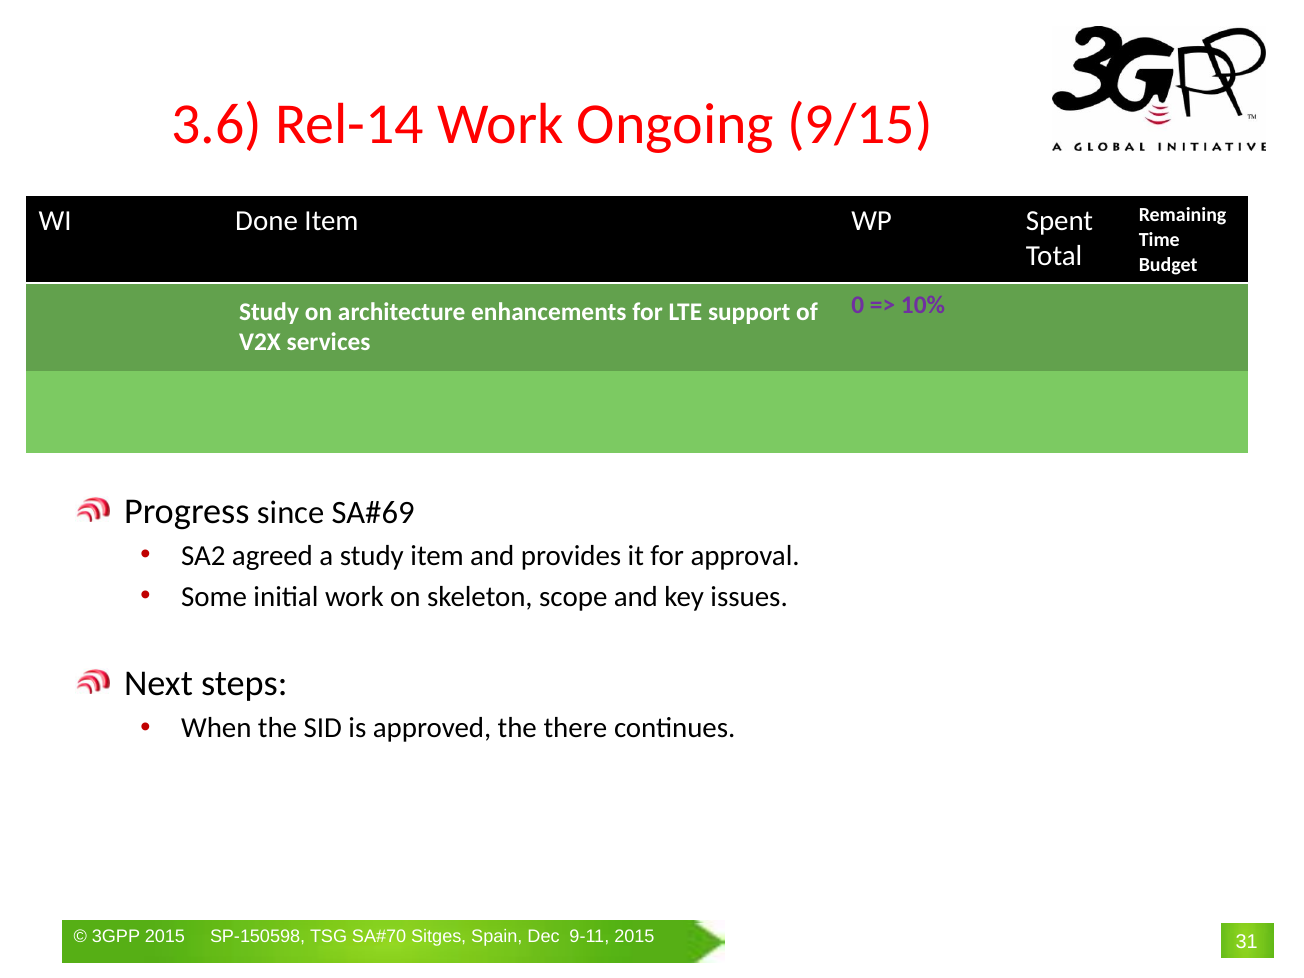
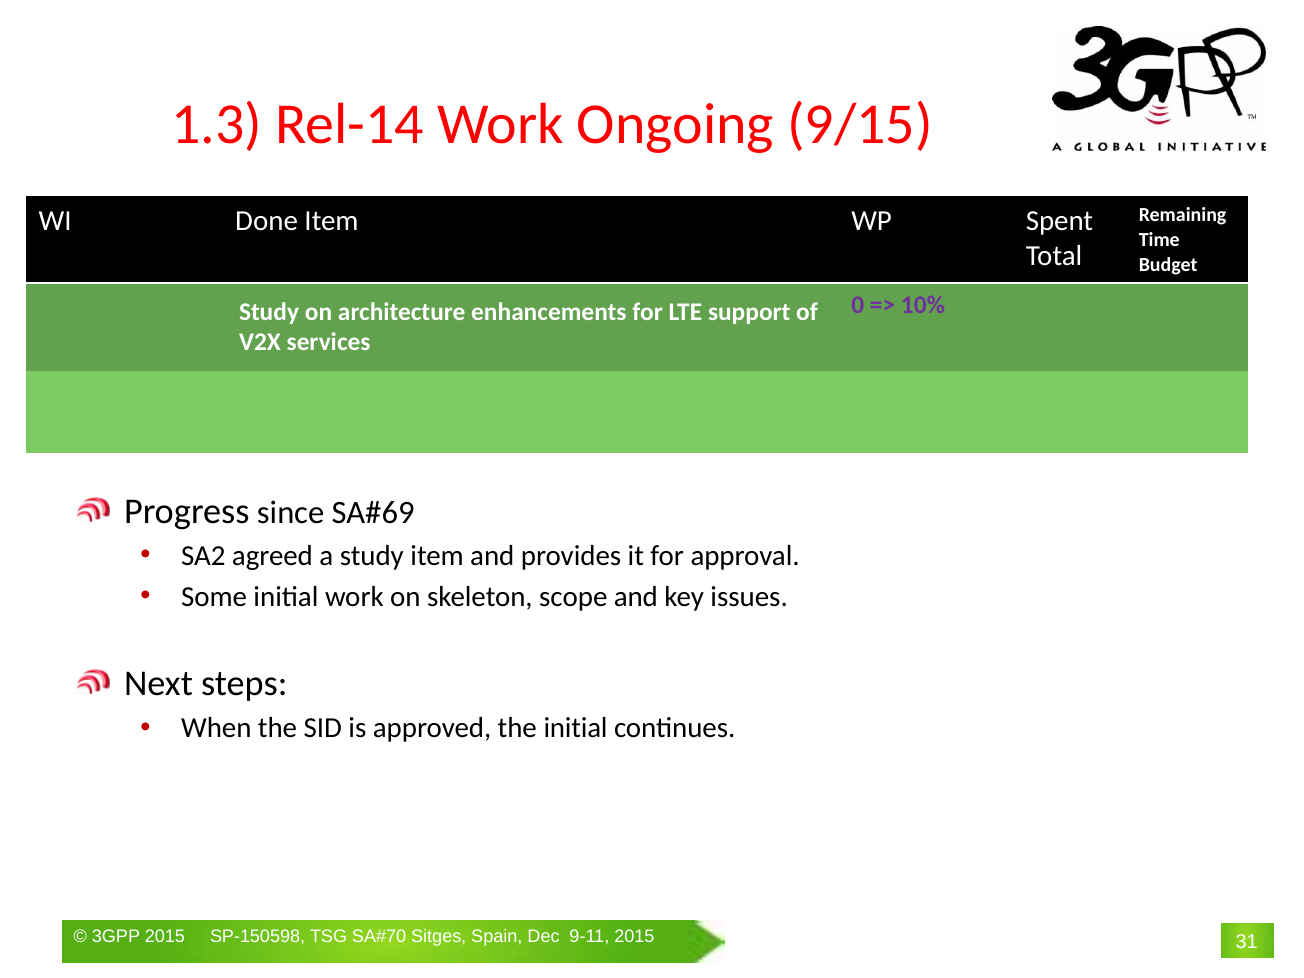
3.6: 3.6 -> 1.3 (217, 125)
the there: there -> initial (576, 728)
